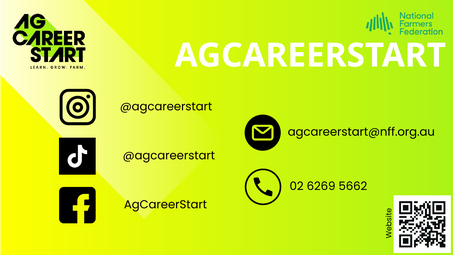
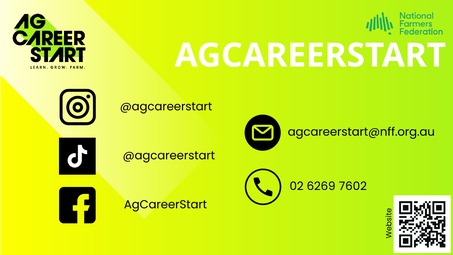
5662: 5662 -> 7602 (353, 186)
